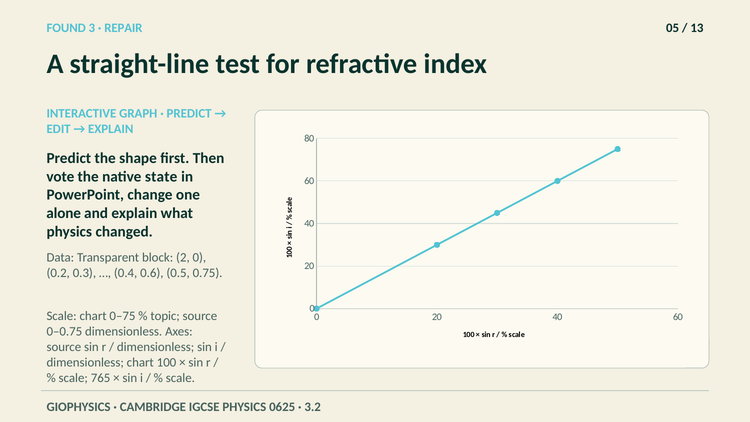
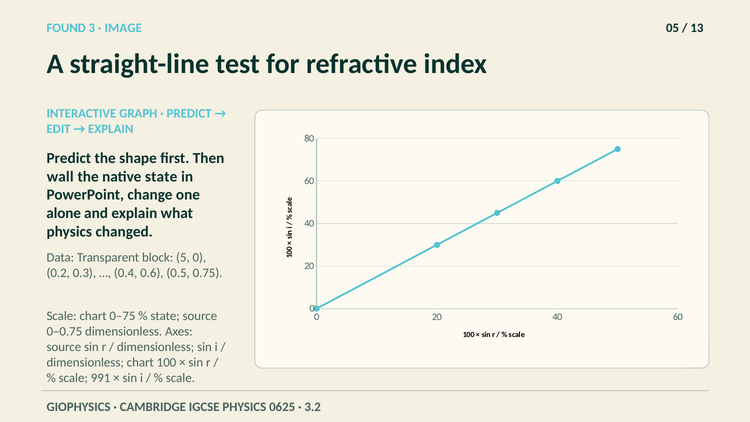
REPAIR: REPAIR -> IMAGE (123, 28)
vote: vote -> wall (60, 177)
2: 2 -> 5 (183, 257)
topic: topic -> state (165, 316)
765: 765 -> 991 (101, 378)
